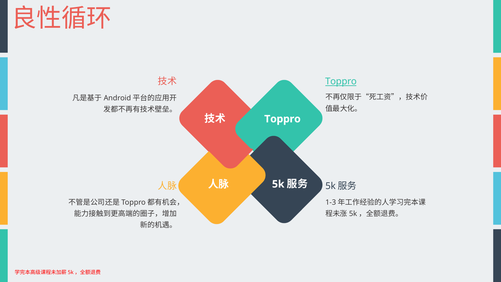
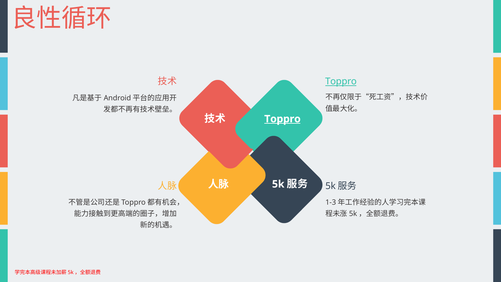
Toppro underline: none -> present (283, 119)
